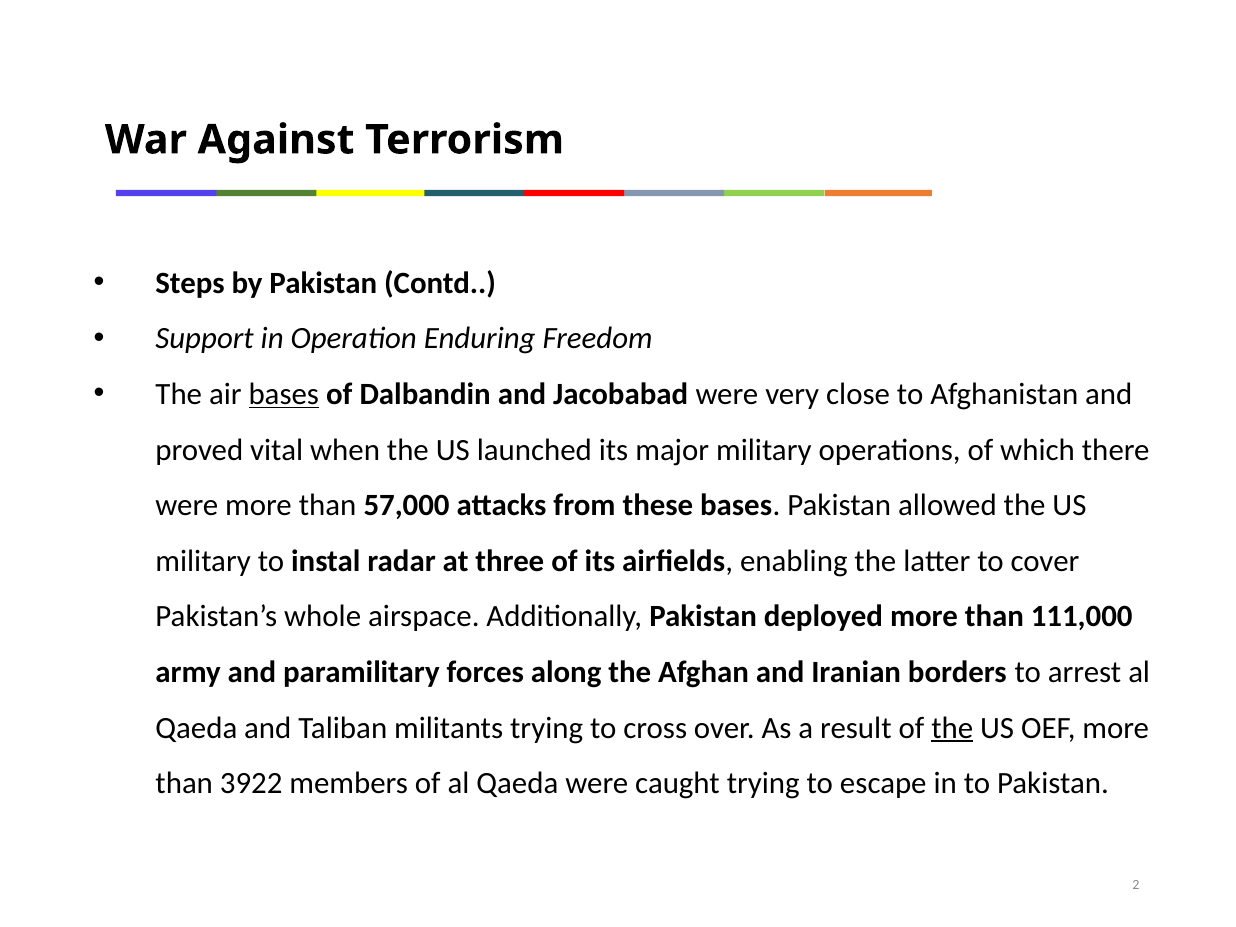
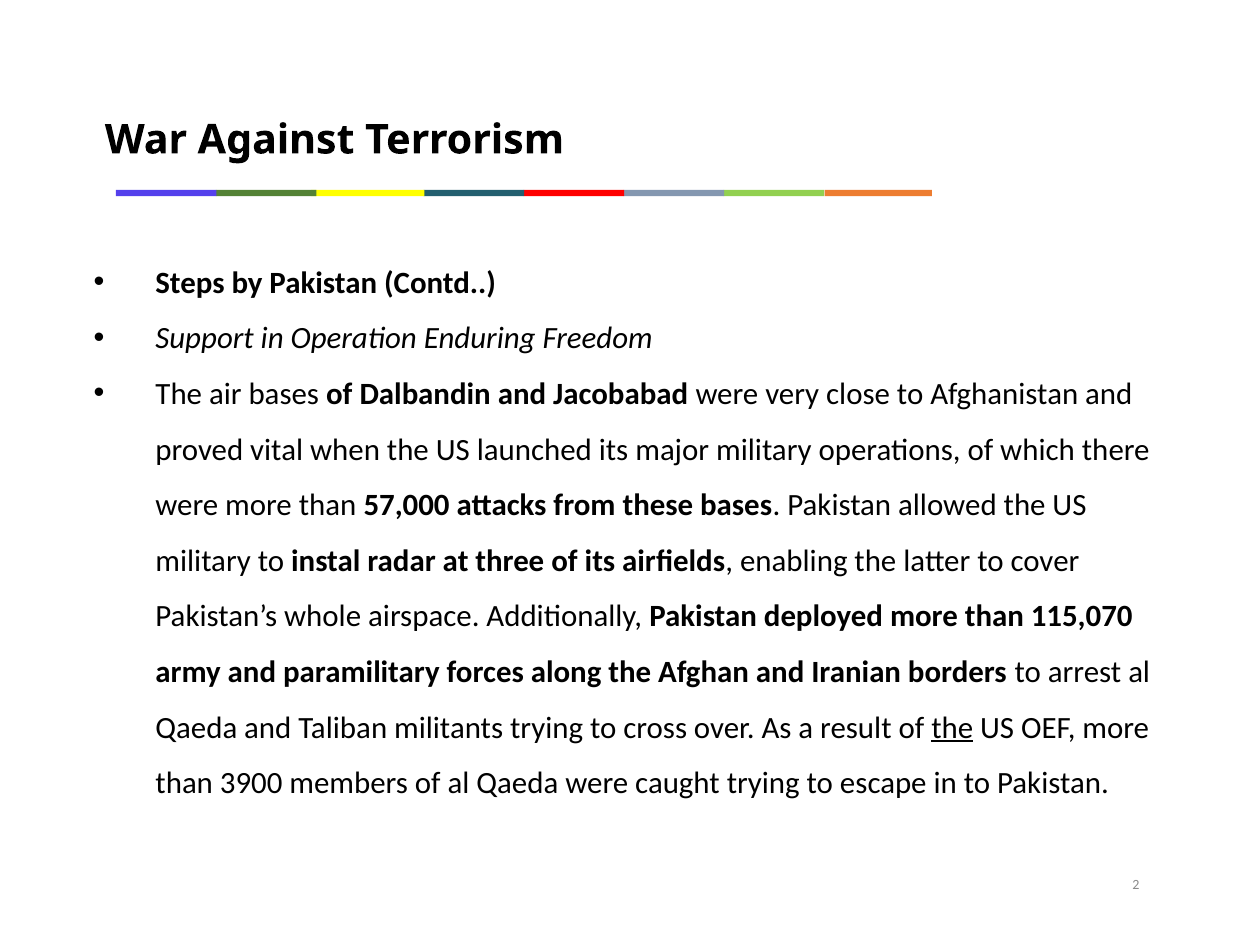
bases underline: present -> none (284, 394)
111,000: 111,000 -> 115,070 (1082, 617)
3922: 3922 -> 3900 (251, 784)
